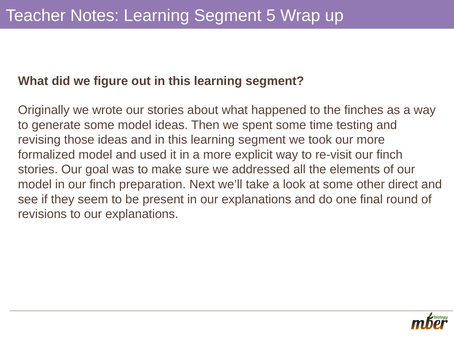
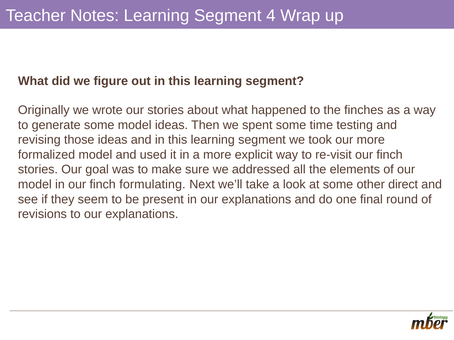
5: 5 -> 4 (271, 16)
preparation: preparation -> formulating (152, 185)
